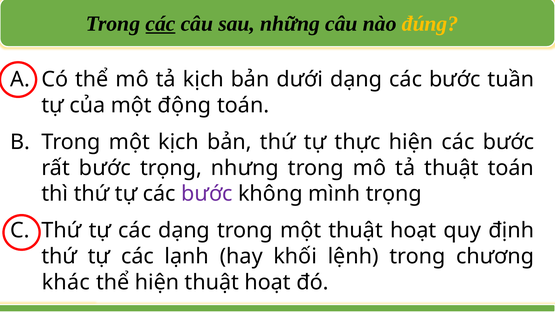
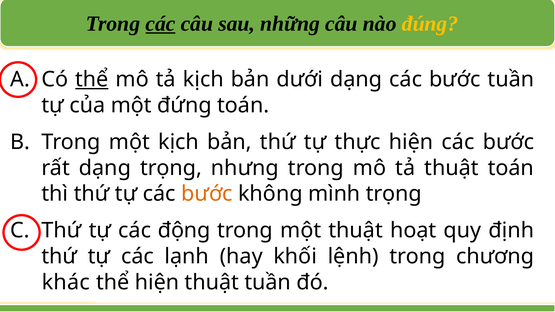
thể underline: none -> present (92, 79)
động: động -> đứng (184, 105)
rất bước: bước -> dạng (105, 168)
bước colour: purple -> orange (207, 194)
các dạng: dạng -> động (184, 231)
hoạt: hoạt -> tuần (268, 282)
